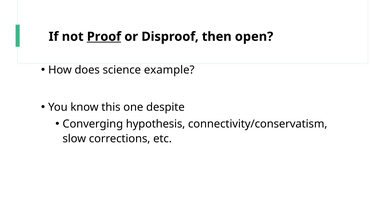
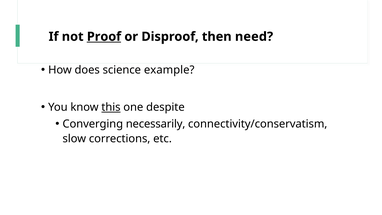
open: open -> need (254, 37)
this underline: none -> present (111, 107)
hypothesis: hypothesis -> necessarily (156, 124)
